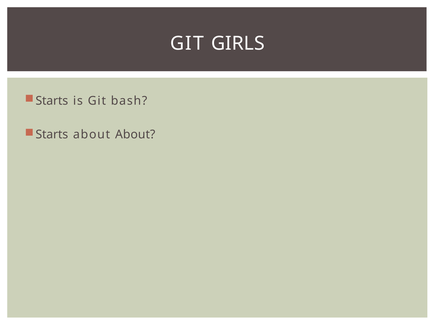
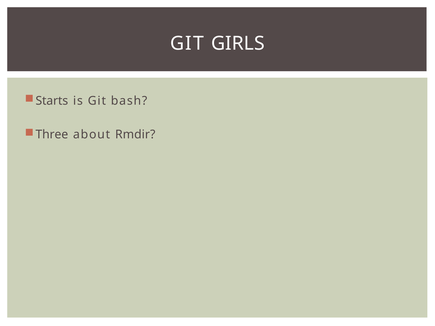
Starts: Starts -> Three (52, 135)
about About: About -> Rmdir (135, 135)
